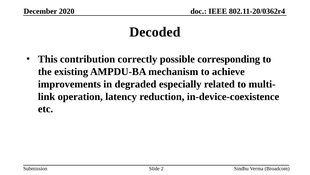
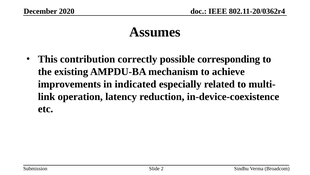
Decoded: Decoded -> Assumes (155, 32)
degraded: degraded -> indicated (135, 84)
